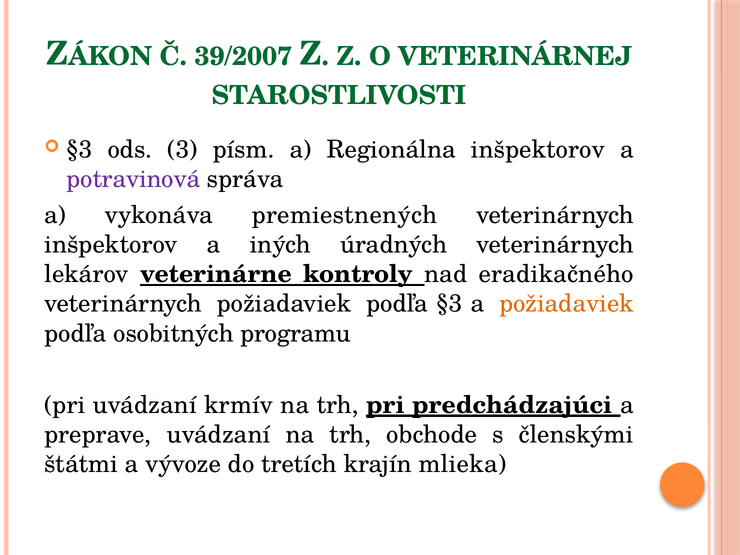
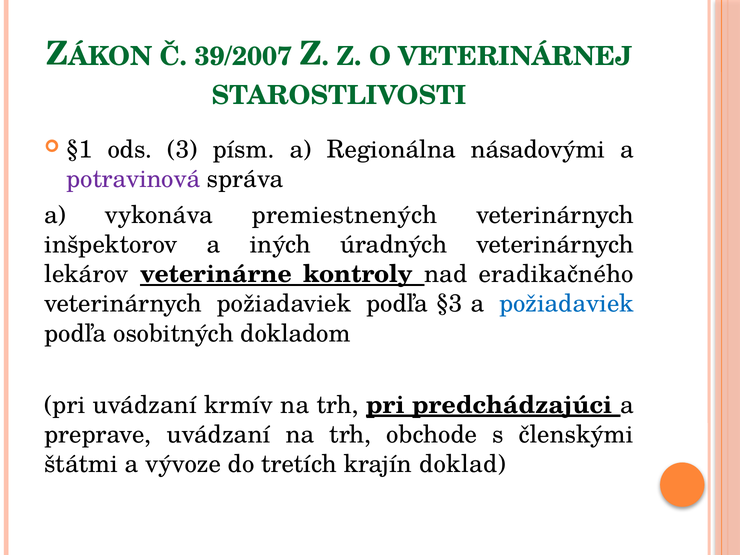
§3: §3 -> §1 (80, 150)
Regionálna inšpektorov: inšpektorov -> násadovými (538, 150)
požiadaviek colour: orange -> blue (566, 304)
programu: programu -> dokladom (296, 333)
mlieka: mlieka -> doklad (463, 464)
